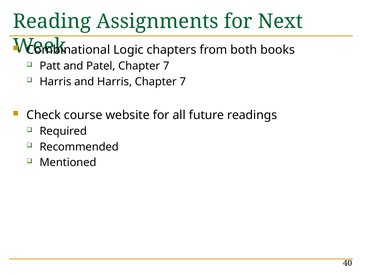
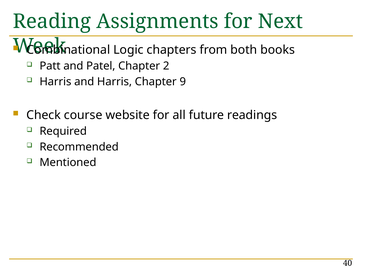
Patel Chapter 7: 7 -> 2 (166, 66)
Harris Chapter 7: 7 -> 9 (183, 82)
